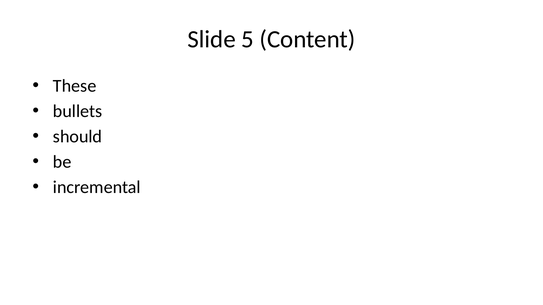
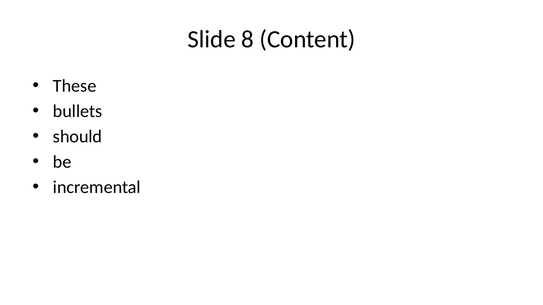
5: 5 -> 8 (248, 39)
